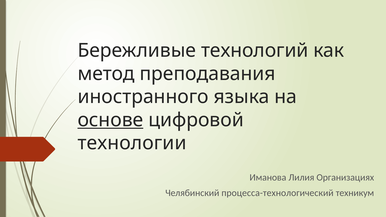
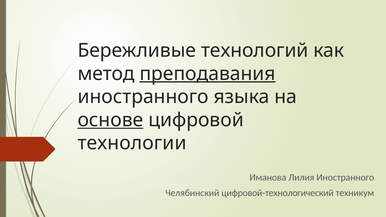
преподавания underline: none -> present (208, 74)
Лилия Организациях: Организациях -> Иностранного (345, 177)
процесса-технологический: процесса-технологический -> цифровой-технологический (278, 193)
